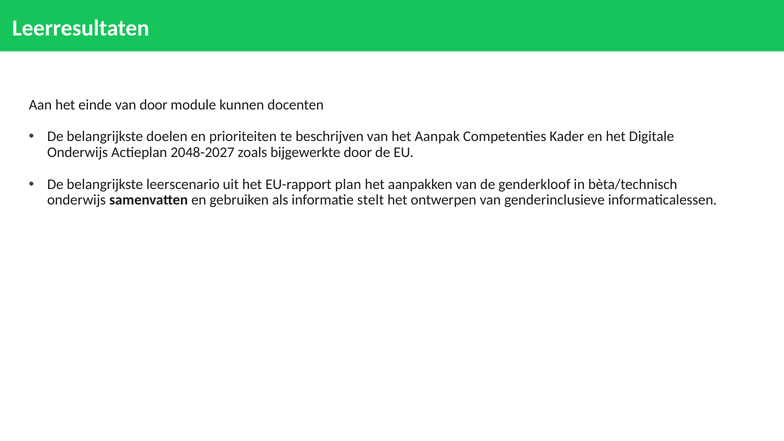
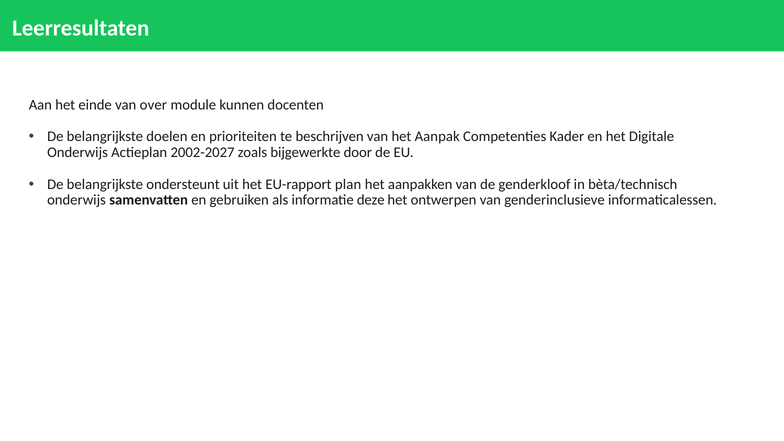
van door: door -> over (153, 105)
2048-2027: 2048-2027 -> 2002-2027 (203, 152)
leerscenario: leerscenario -> ondersteunt (183, 184)
stelt: stelt -> deze (371, 200)
